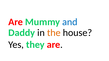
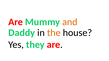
and colour: blue -> orange (70, 22)
